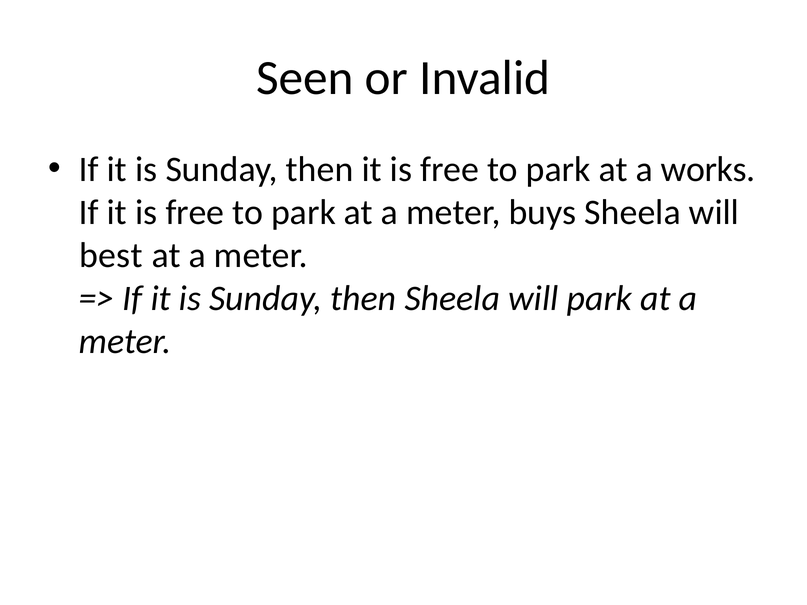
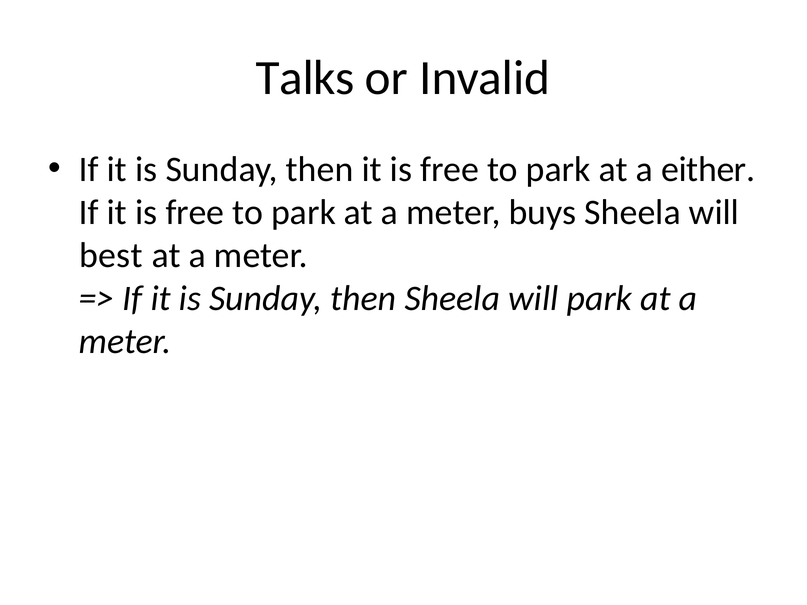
Seen: Seen -> Talks (305, 78)
works: works -> either (708, 169)
